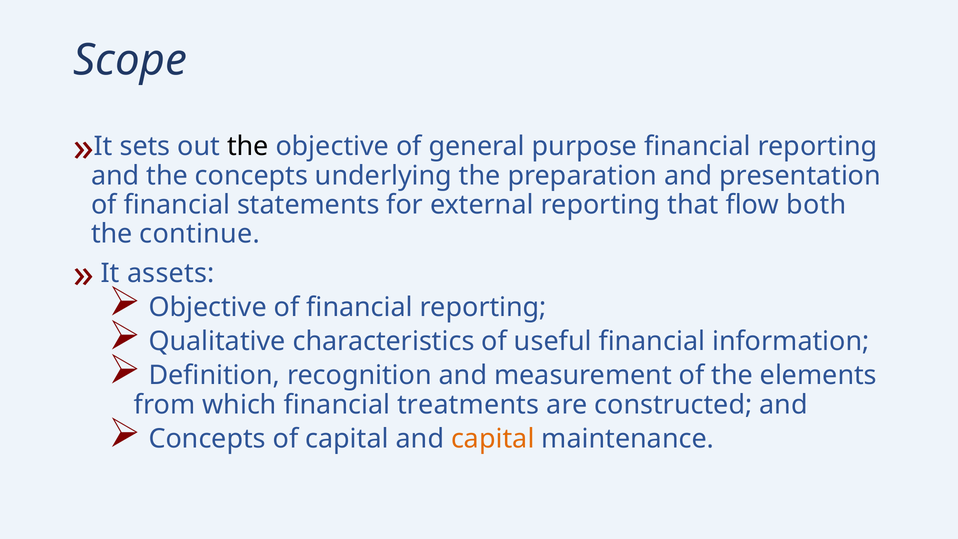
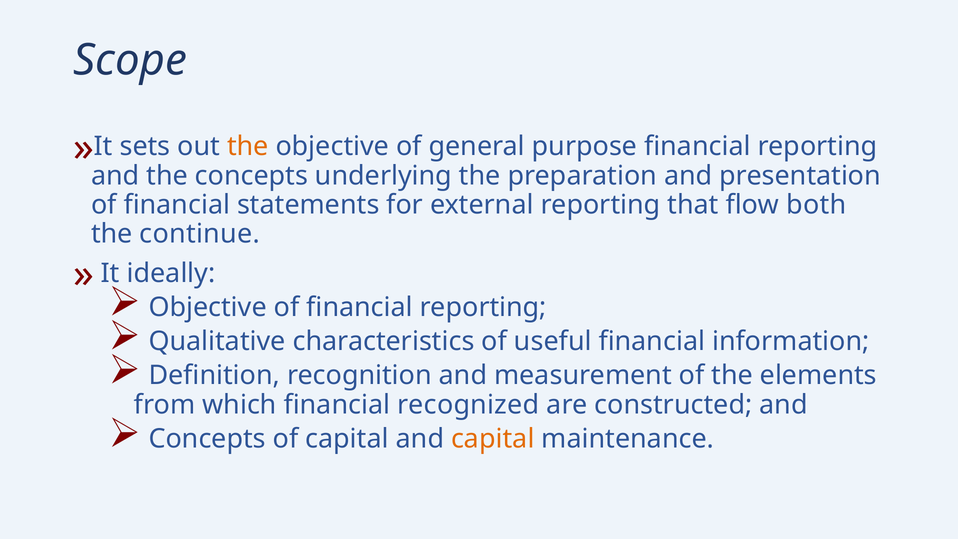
the colour: black -> orange (248, 147)
assets: assets -> ideally (171, 273)
treatments: treatments -> recognized (468, 405)
